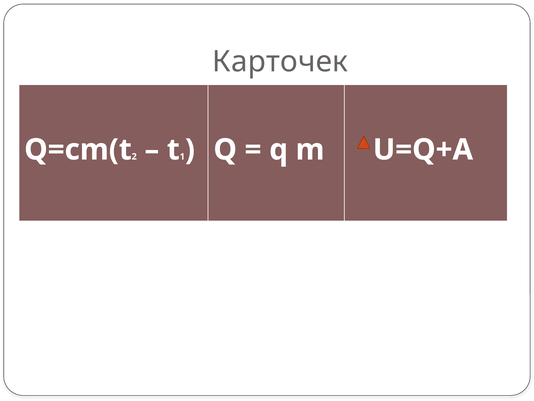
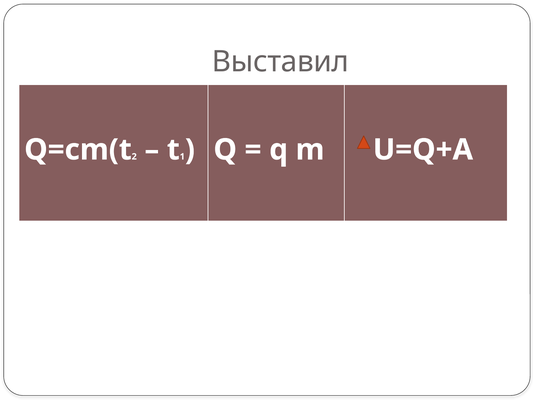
Карточек: Карточек -> Выставил (280, 62)
